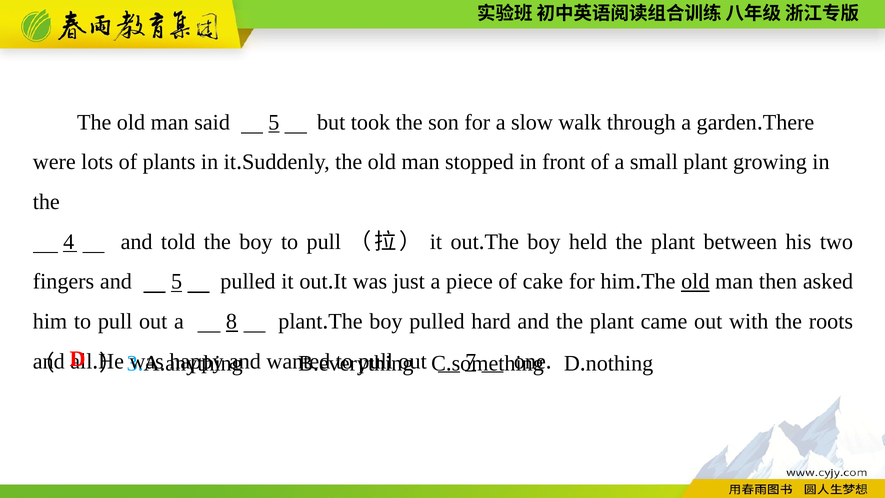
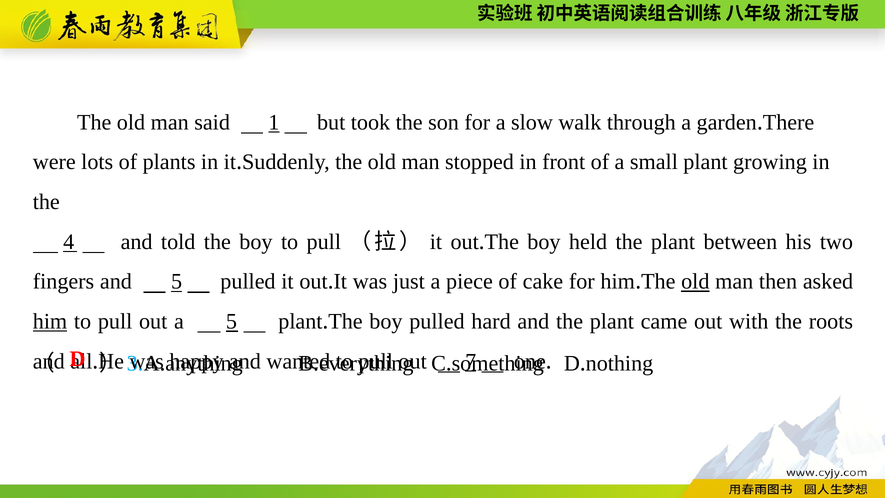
said 5: 5 -> 1 (274, 122)
him underline: none -> present (50, 321)
a 8: 8 -> 5 (232, 321)
